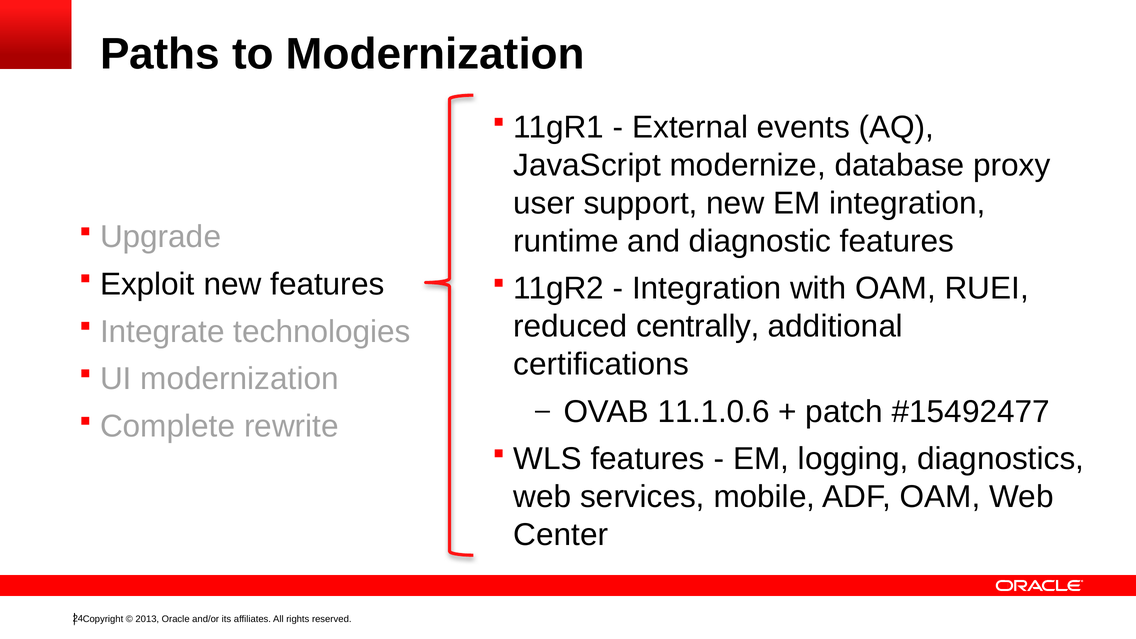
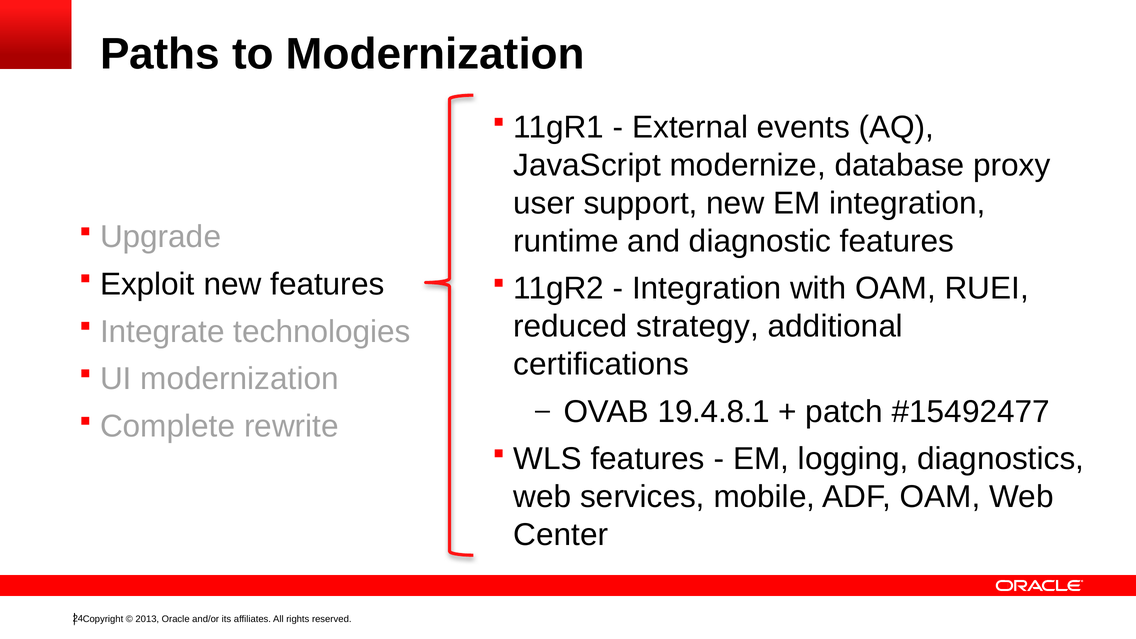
centrally: centrally -> strategy (697, 326)
11.1.0.6: 11.1.0.6 -> 19.4.8.1 (714, 412)
